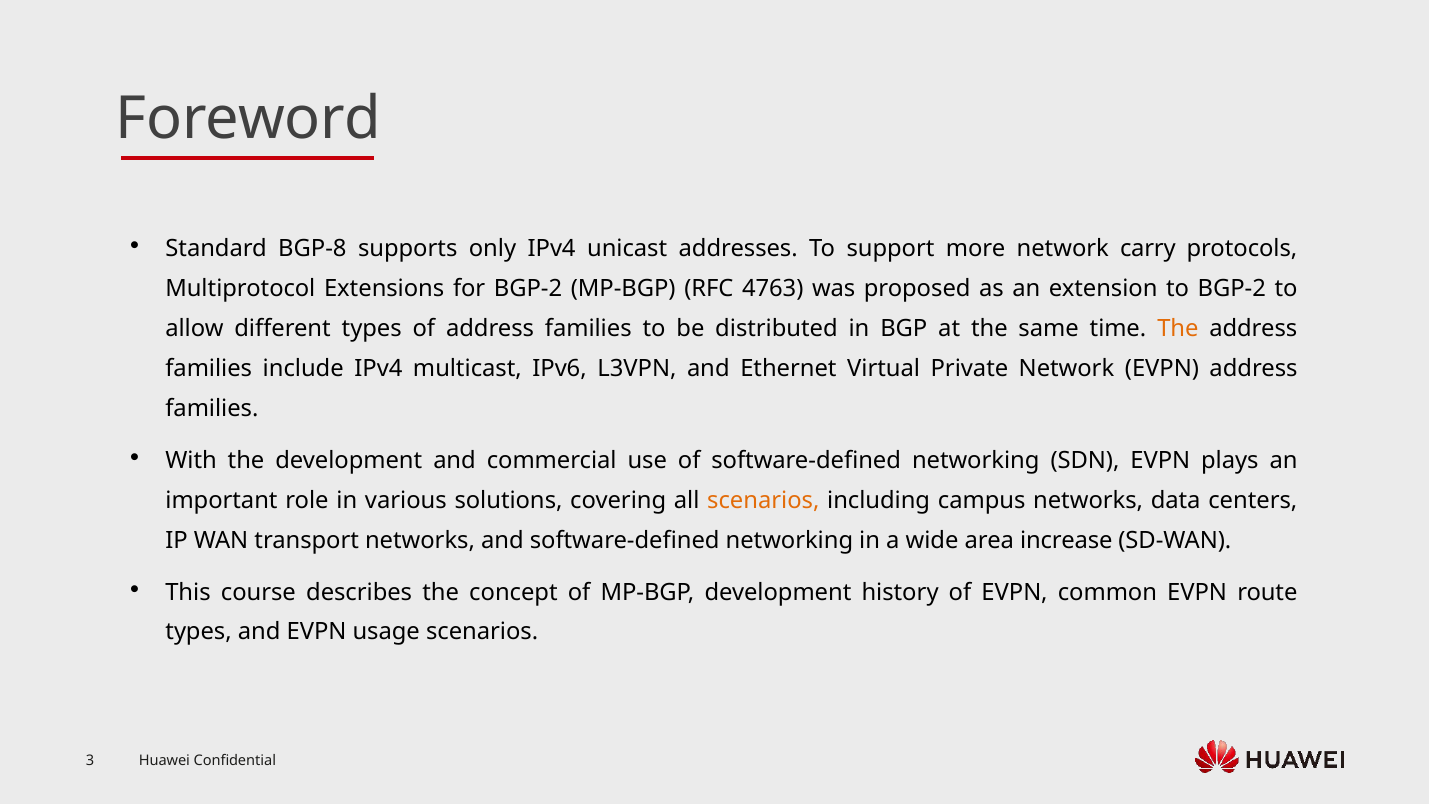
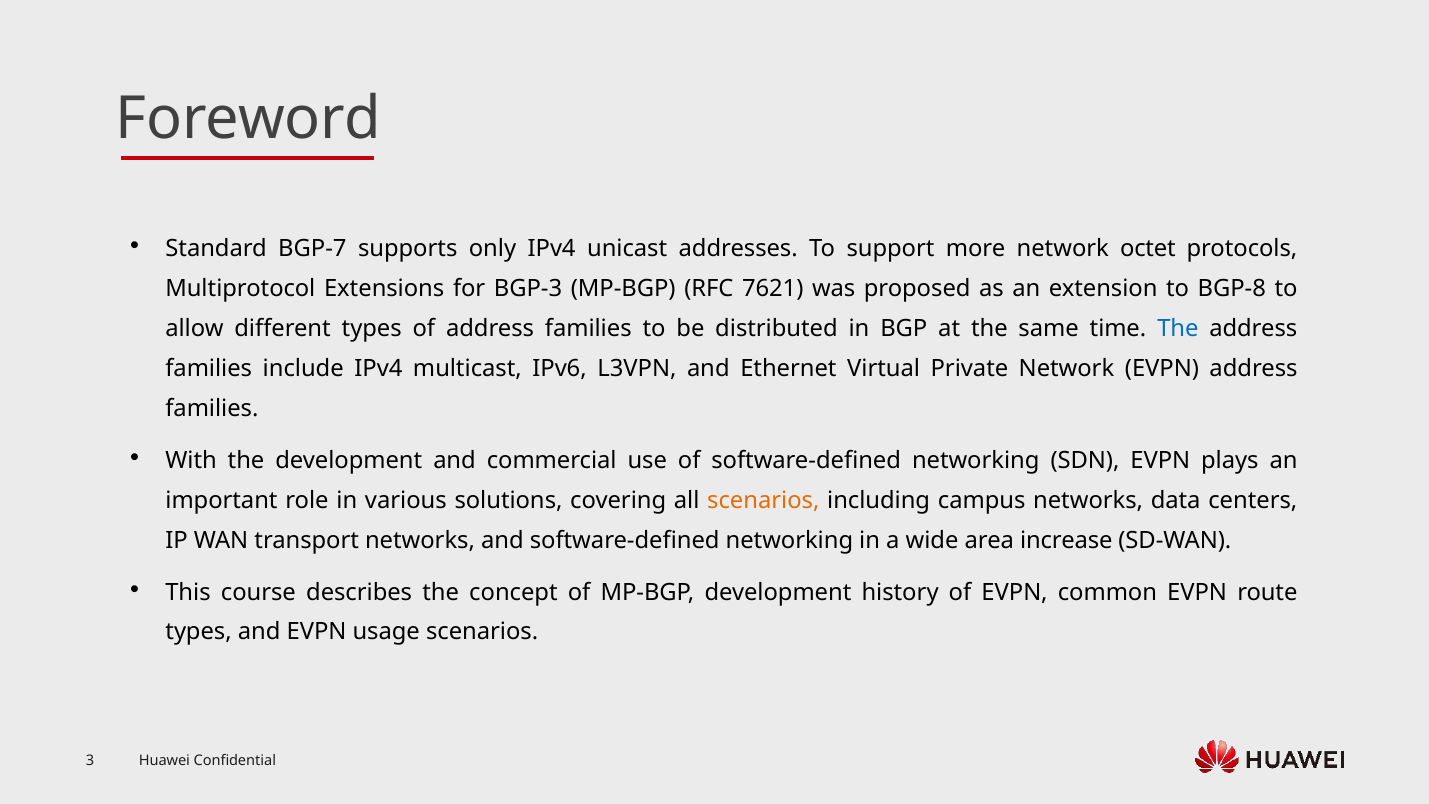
BGP-8: BGP-8 -> BGP-7 (312, 249)
carry: carry -> octet (1148, 249)
for BGP-2: BGP-2 -> BGP-3 (528, 289)
4763: 4763 -> 7621 (773, 289)
to BGP-2: BGP-2 -> BGP-8 (1232, 289)
The colour: orange -> blue (1178, 329)
